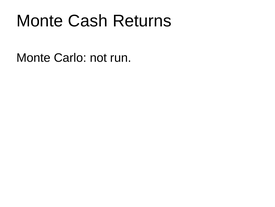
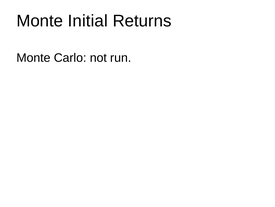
Cash: Cash -> Initial (88, 21)
